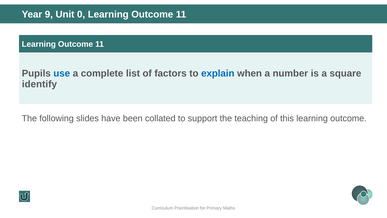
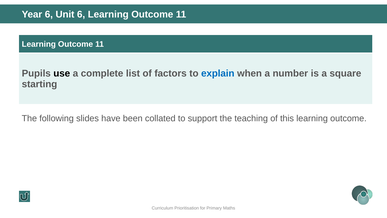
Year 9: 9 -> 6 (49, 14)
Unit 0: 0 -> 6 (81, 14)
use colour: blue -> black (62, 73)
identify: identify -> starting (39, 84)
